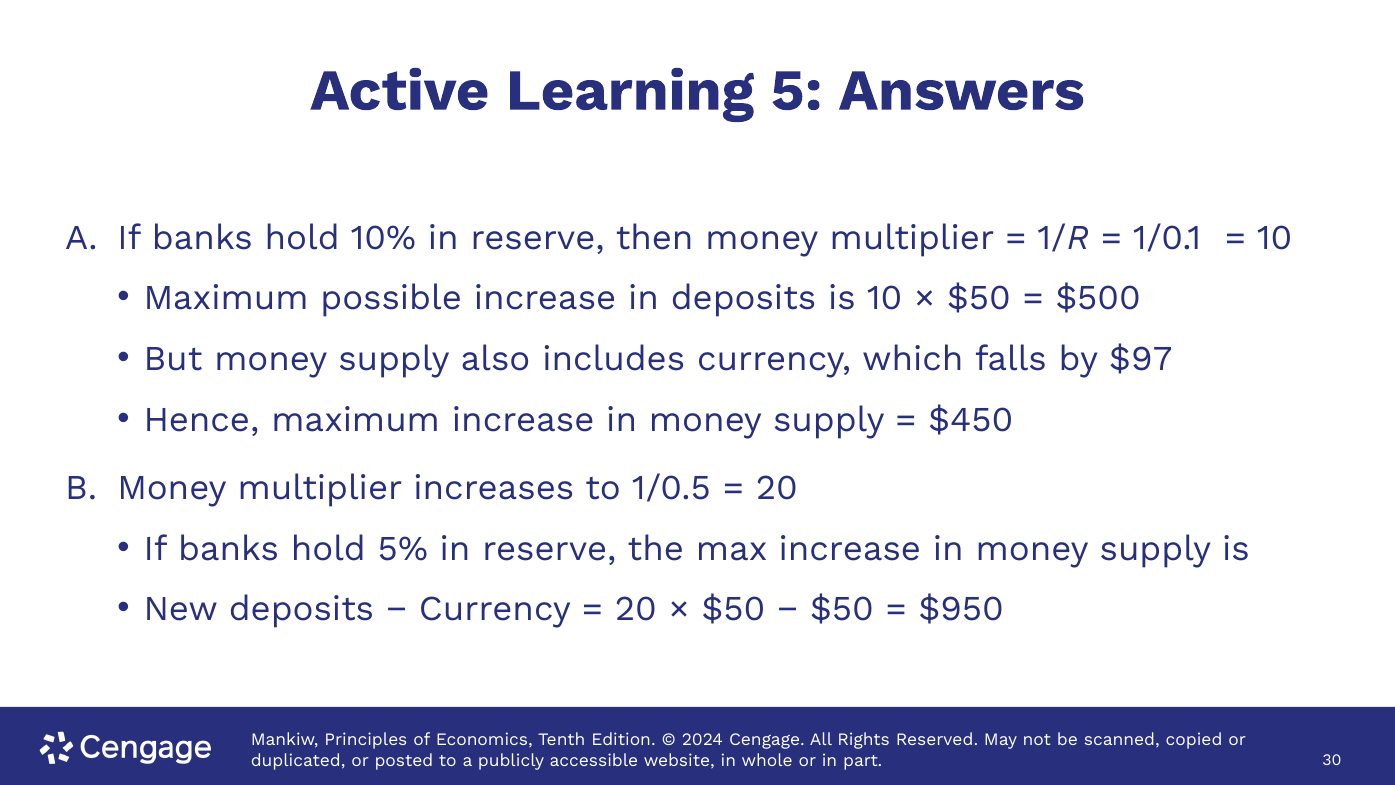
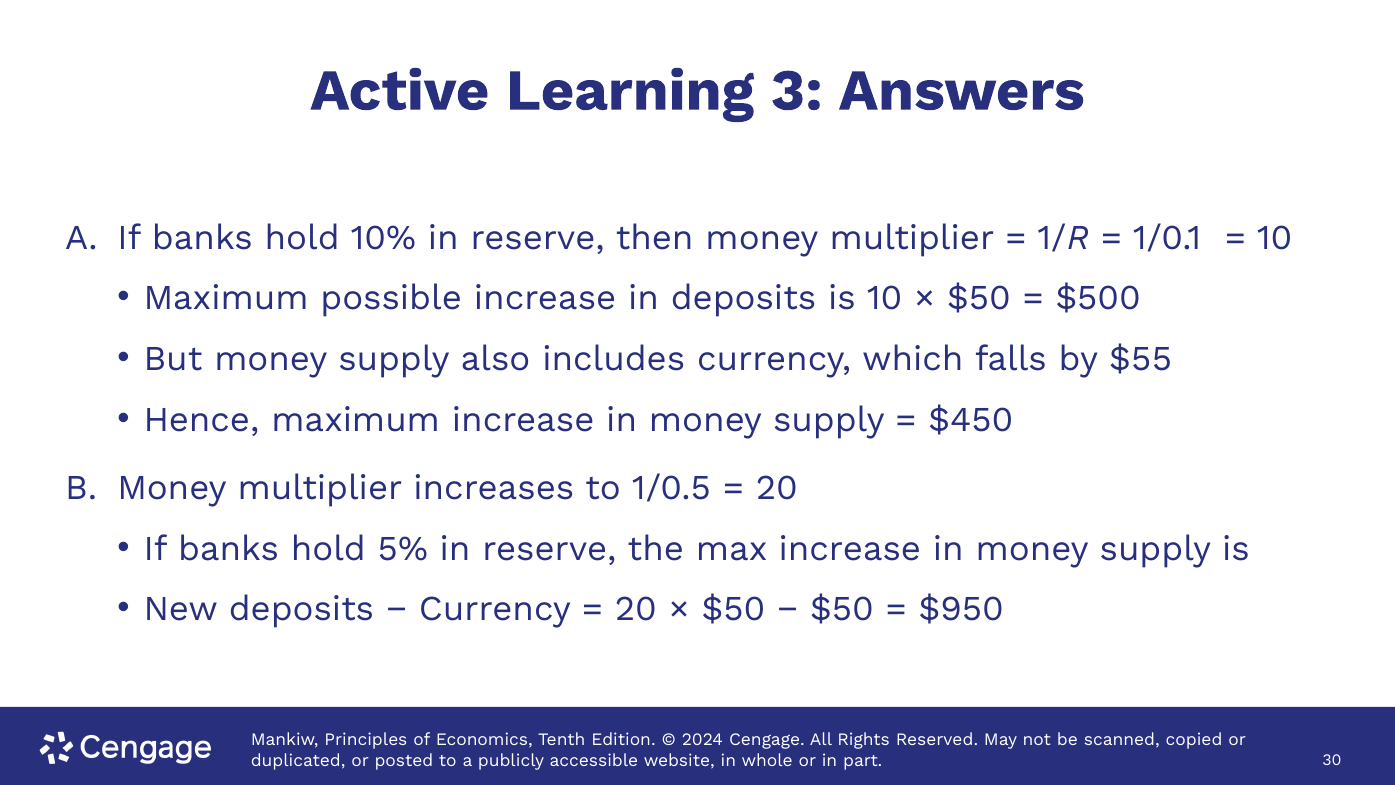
5: 5 -> 3 (797, 90)
$97: $97 -> $55 (1141, 359)
